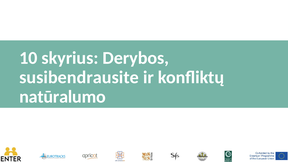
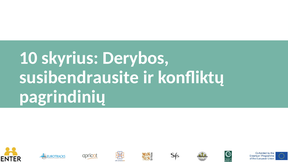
natūralumo: natūralumo -> pagrindinių (62, 97)
